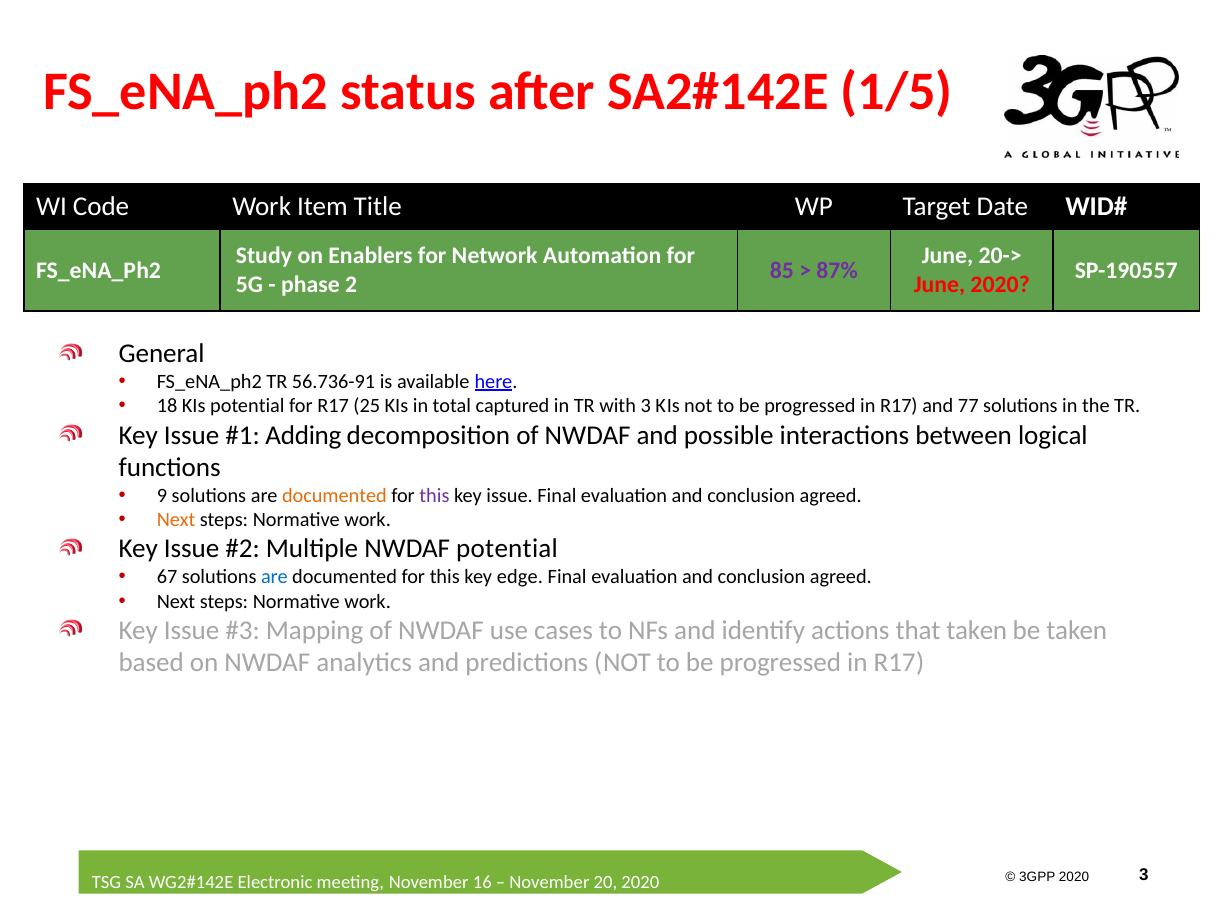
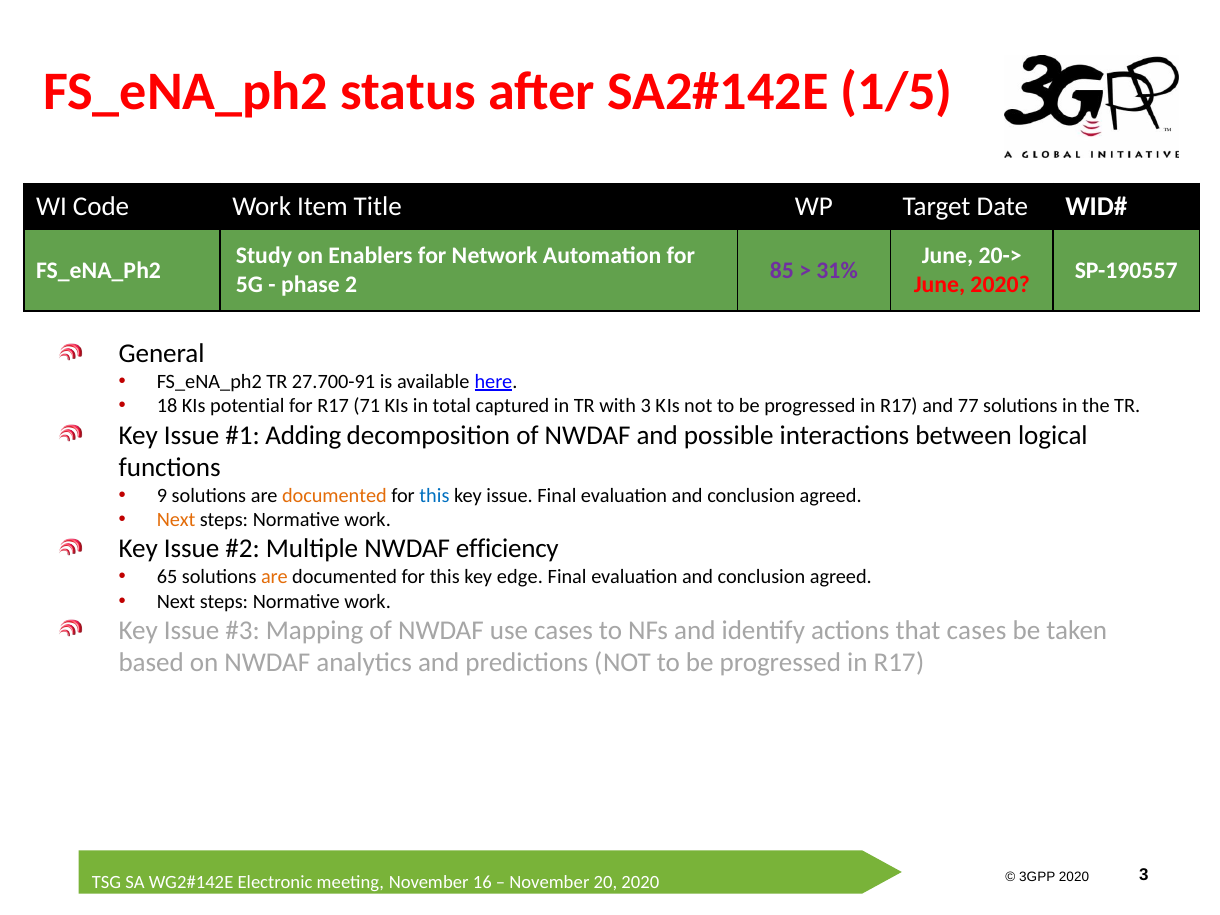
87%: 87% -> 31% (837, 270)
56.736-91: 56.736-91 -> 27.700-91 (334, 381)
25: 25 -> 71 (367, 406)
this colour: purple -> blue (434, 496)
NWDAF potential: potential -> efficiency (507, 549)
67: 67 -> 65 (167, 577)
are colour: blue -> orange (274, 577)
that taken: taken -> cases (976, 630)
